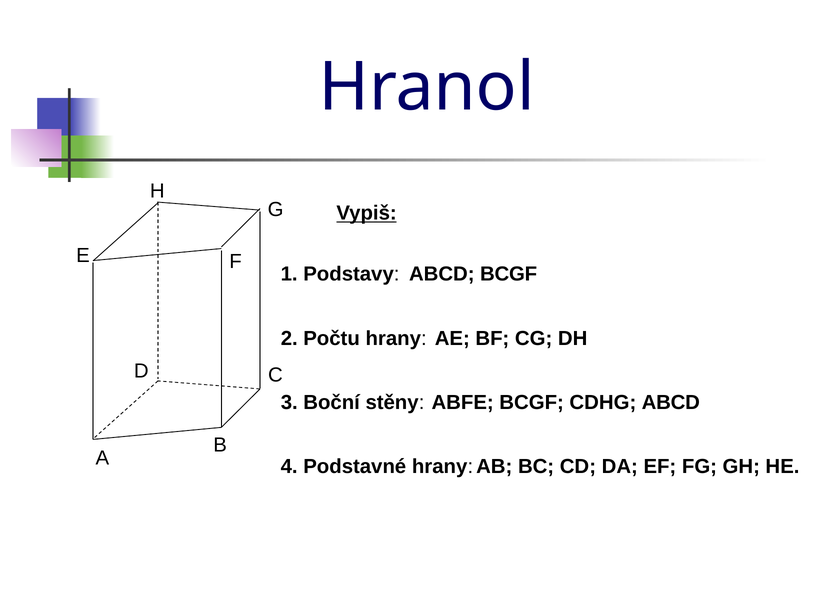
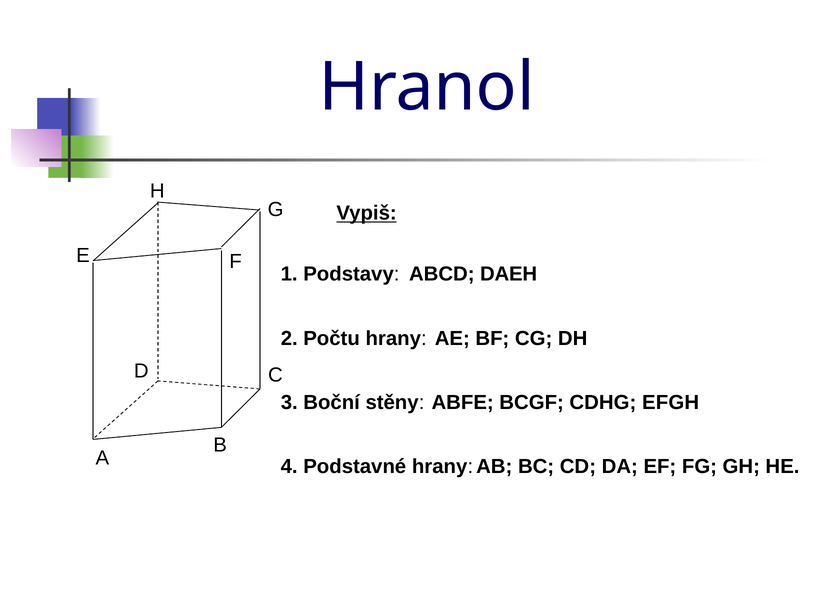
ABCD BCGF: BCGF -> DAEH (509, 274)
CDHG ABCD: ABCD -> EFGH (671, 403)
